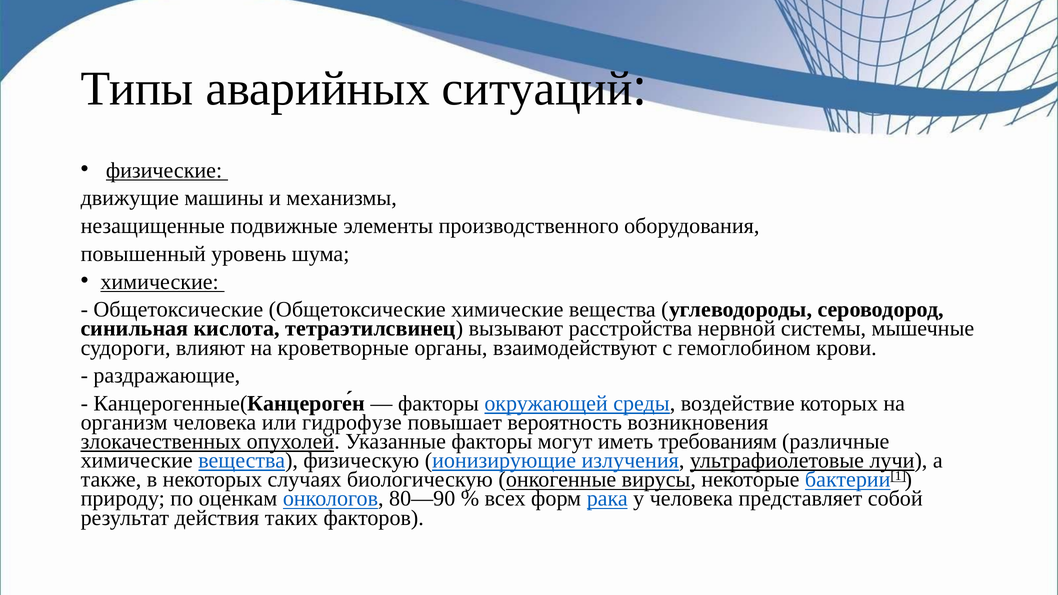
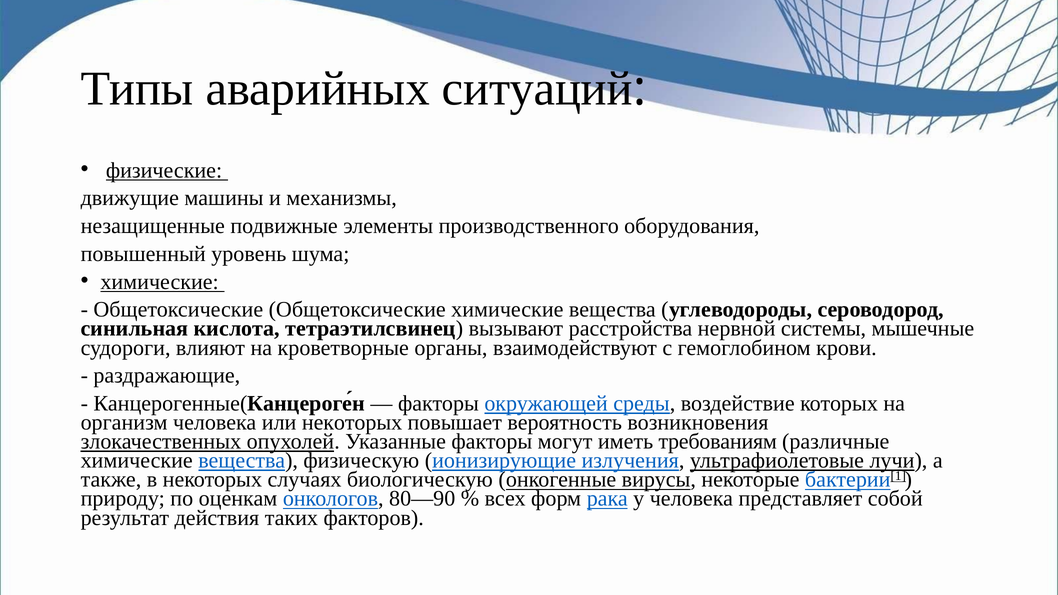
или гидрофузе: гидрофузе -> некоторых (352, 423)
